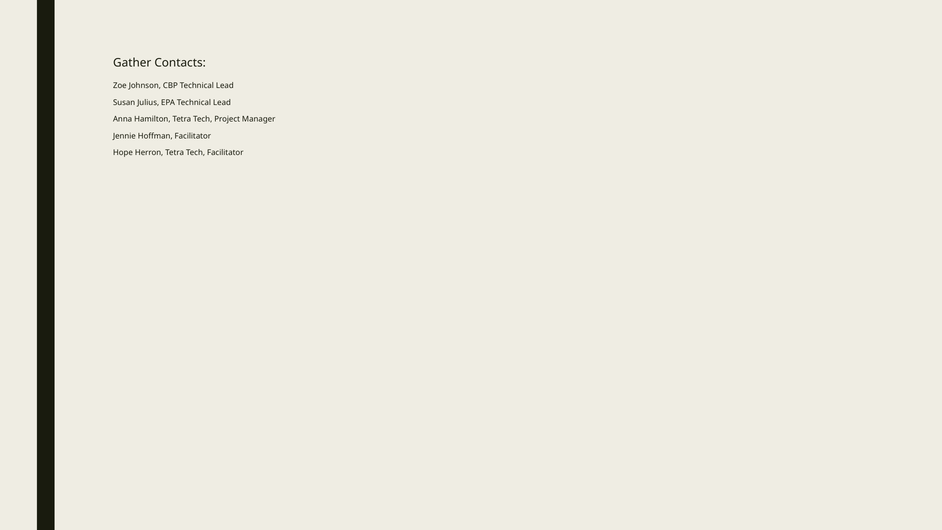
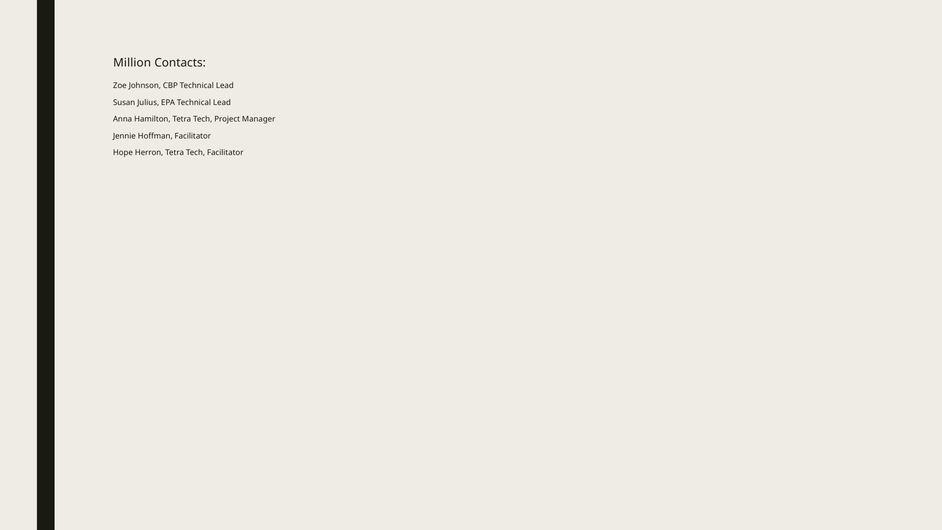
Gather: Gather -> Million (132, 63)
